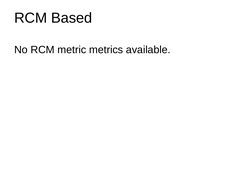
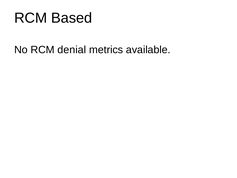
metric: metric -> denial (72, 50)
